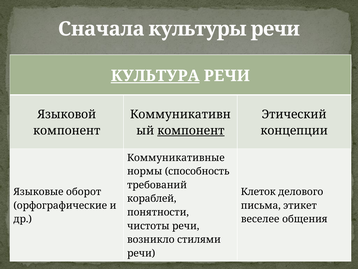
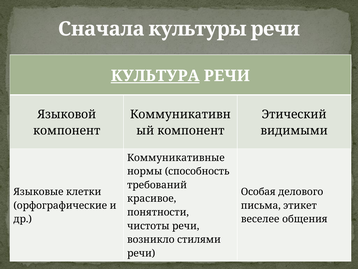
компонент underline: present -> none (191, 130)
концепции: концепции -> видимыми (294, 130)
оборот: оборот -> клетки (84, 192)
Клеток: Клеток -> Особая (258, 192)
кораблей: кораблей -> красивое (152, 198)
